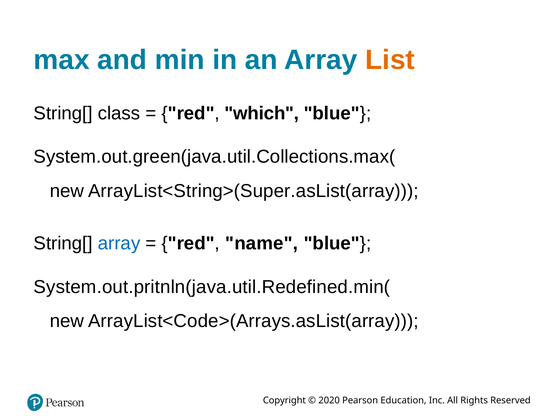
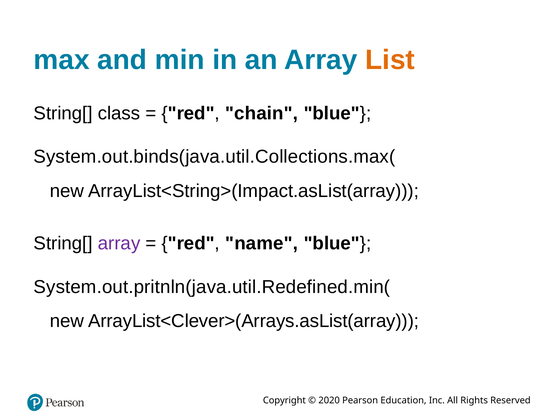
which: which -> chain (262, 113)
System.out.green(java.util.Collections.max(: System.out.green(java.util.Collections.max( -> System.out.binds(java.util.Collections.max( (214, 157)
ArrayList<String>(Super.asList(array: ArrayList<String>(Super.asList(array -> ArrayList<String>(Impact.asList(array (253, 191)
array colour: blue -> purple (119, 244)
ArrayList<Code>(Arrays.asList(array: ArrayList<Code>(Arrays.asList(array -> ArrayList<Clever>(Arrays.asList(array (254, 321)
